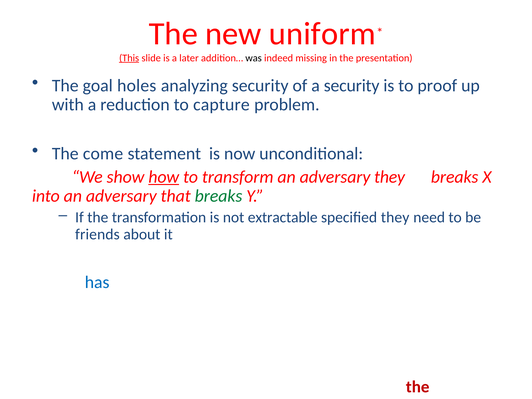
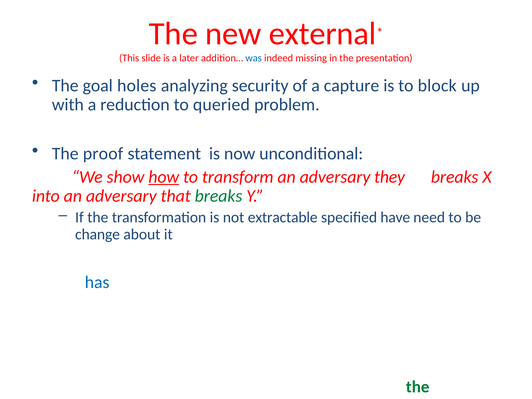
new uniform: uniform -> external (323, 34)
This underline: present -> none (129, 58)
was colour: black -> blue (254, 58)
a security: security -> capture (352, 85)
proof: proof -> block (437, 85)
to capture: capture -> queried (221, 105)
come: come -> proof (103, 154)
specified they: they -> have (395, 217)
friends: friends -> change (98, 234)
the colour: red -> green (418, 387)
